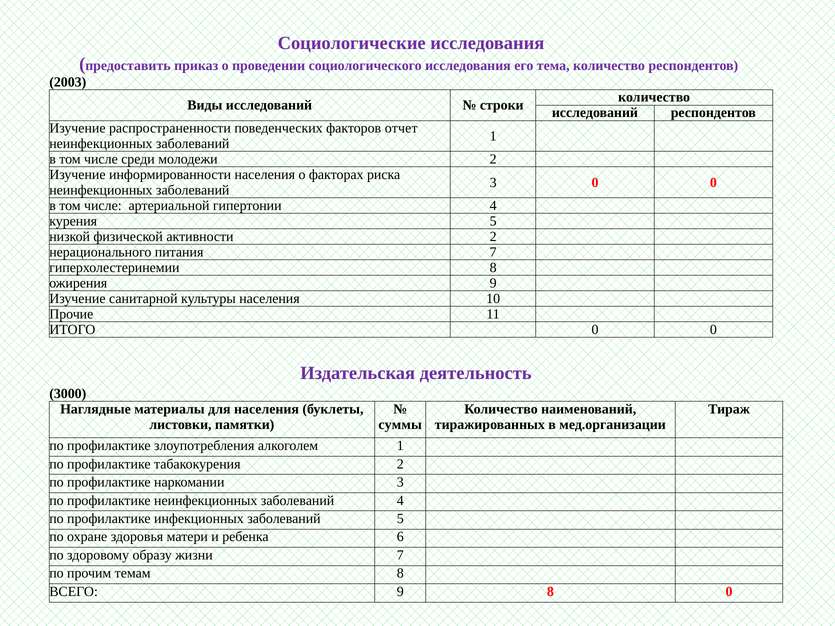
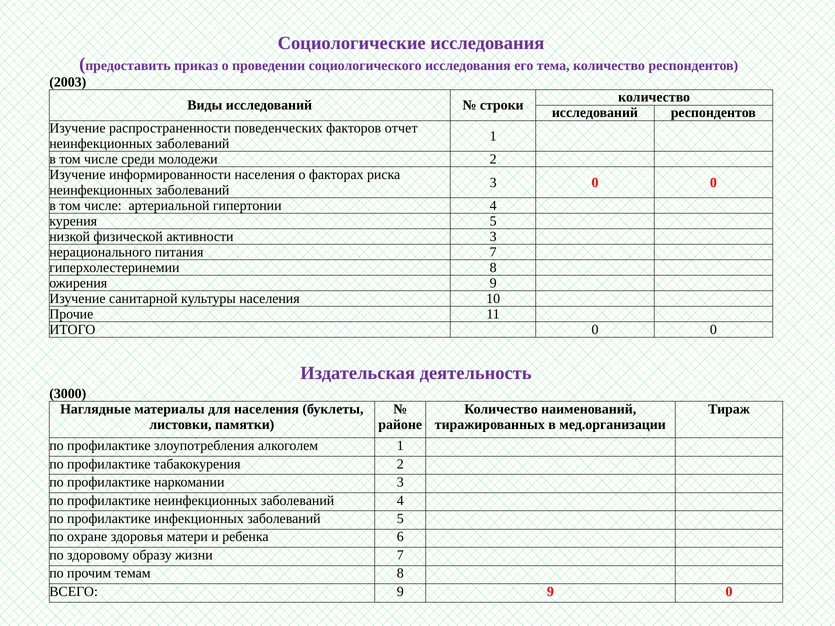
активности 2: 2 -> 3 (493, 237)
суммы: суммы -> районе (400, 425)
9 8: 8 -> 9 (550, 592)
